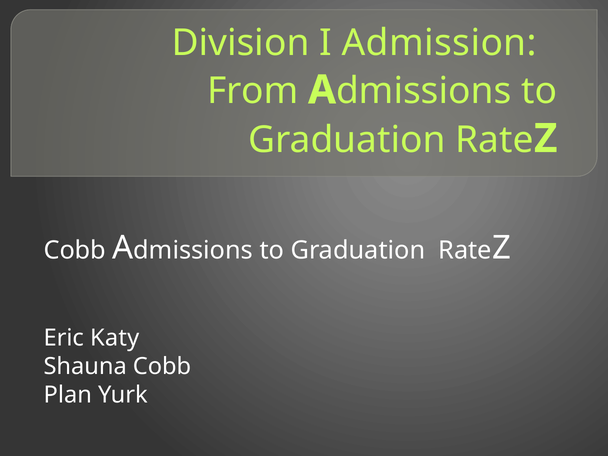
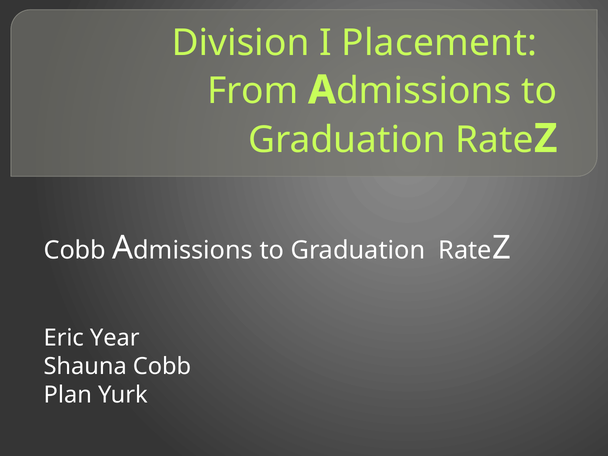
Admission: Admission -> Placement (439, 43)
Katy: Katy -> Year (115, 338)
